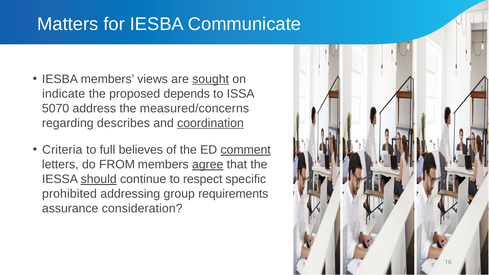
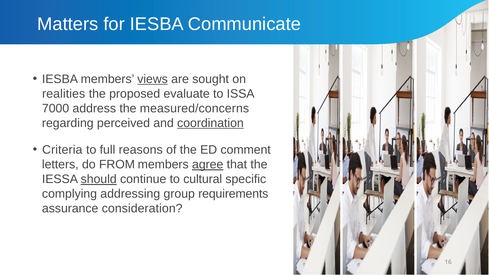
views underline: none -> present (153, 79)
sought underline: present -> none (211, 79)
indicate: indicate -> realities (64, 94)
depends: depends -> evaluate (187, 94)
5070: 5070 -> 7000 (56, 108)
describes: describes -> perceived (123, 123)
believes: believes -> reasons (141, 150)
comment underline: present -> none (246, 150)
respect: respect -> cultural (203, 179)
prohibited: prohibited -> complying (69, 194)
